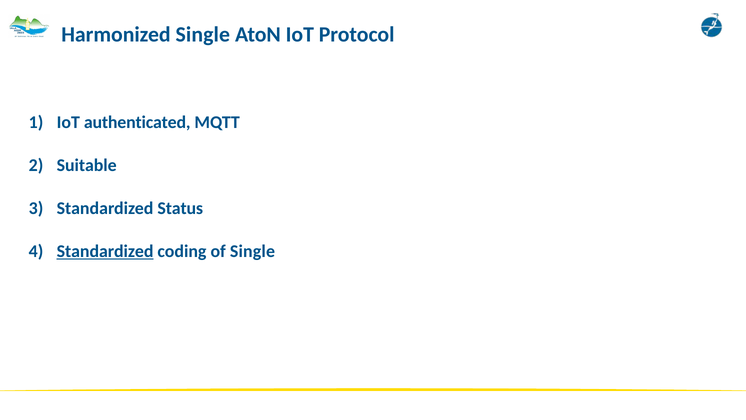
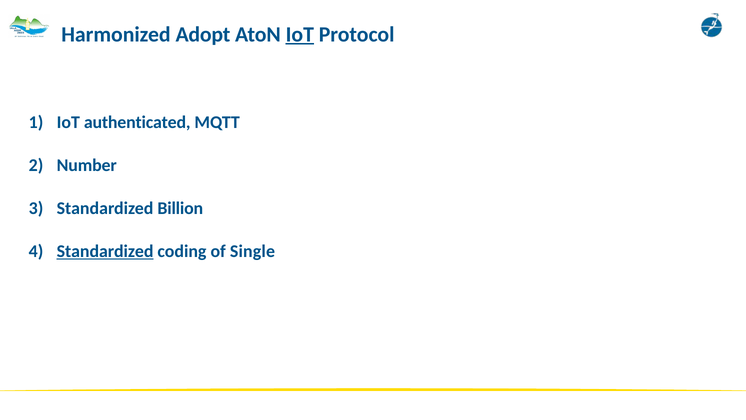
Harmonized Single: Single -> Adopt (203, 34)
IoT underline: none -> present (300, 34)
Suitable: Suitable -> Number (87, 165)
Status: Status -> Billion (180, 208)
